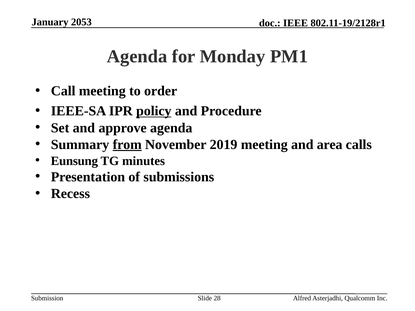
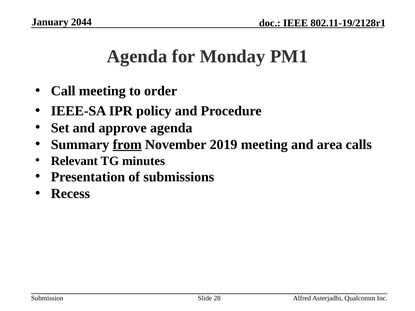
2053: 2053 -> 2044 (81, 22)
policy underline: present -> none (154, 111)
Eunsung: Eunsung -> Relevant (74, 161)
